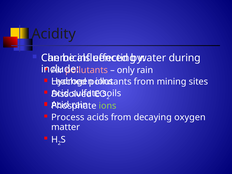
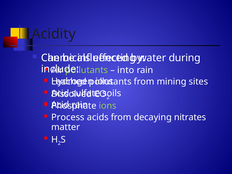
pollutants colour: pink -> light green (87, 70)
only: only -> into (126, 70)
oxygen: oxygen -> nitrates (190, 117)
